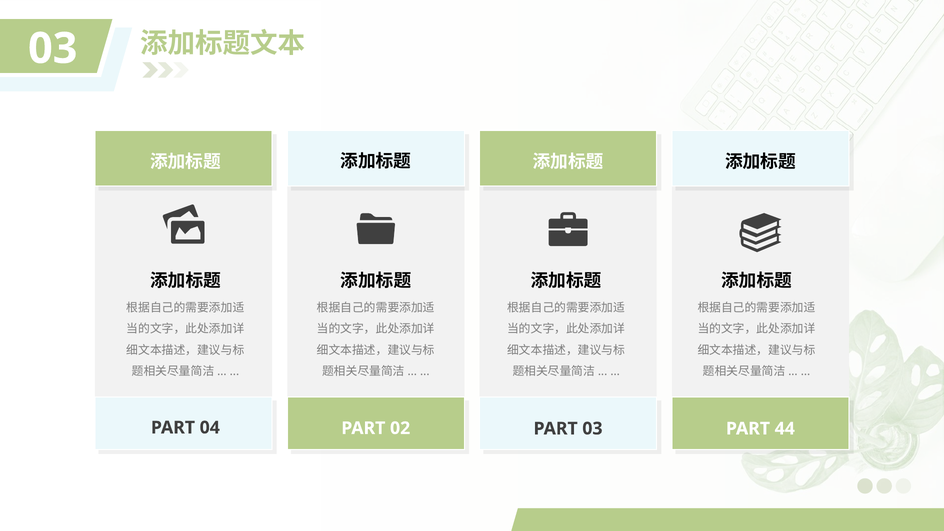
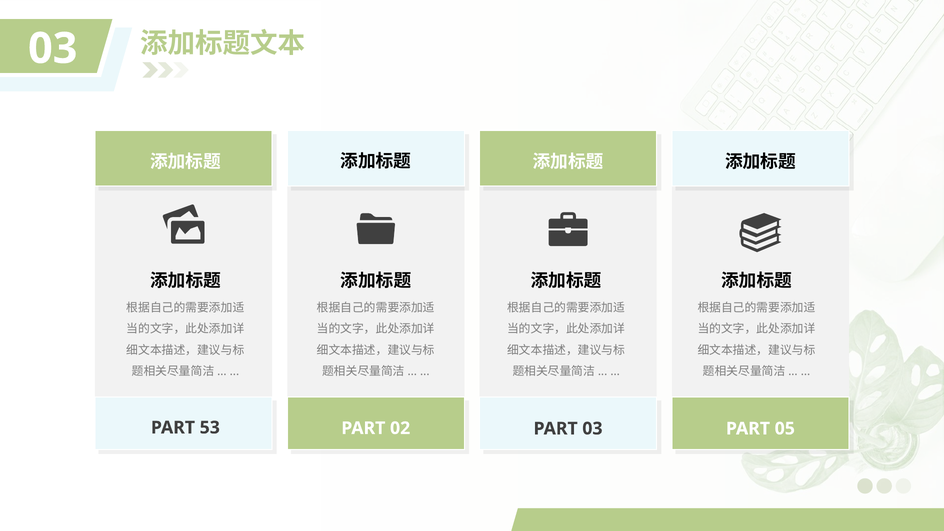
04: 04 -> 53 (210, 428)
44: 44 -> 05 (785, 429)
